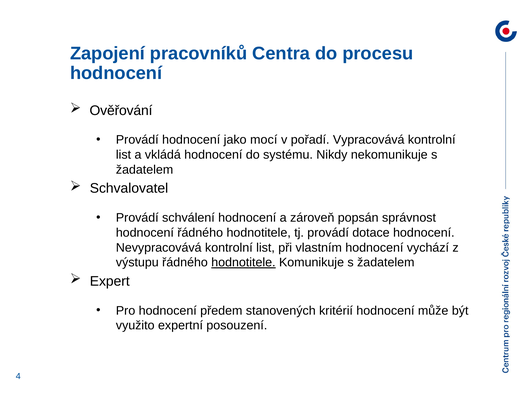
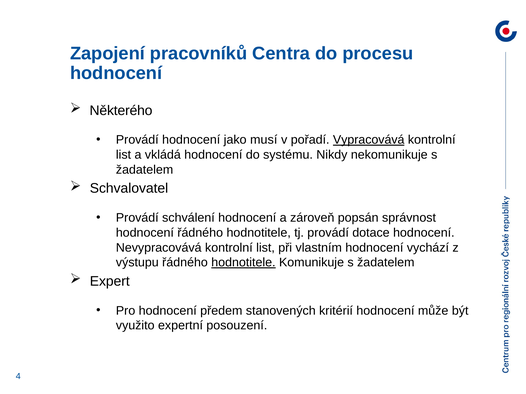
Ověřování: Ověřování -> Některého (121, 111)
mocí: mocí -> musí (264, 140)
Vypracovává underline: none -> present (369, 140)
